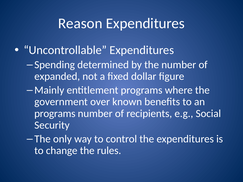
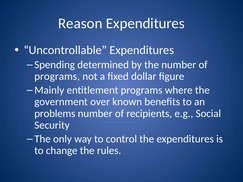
expanded: expanded -> programs (57, 76)
programs: programs -> problems (55, 114)
